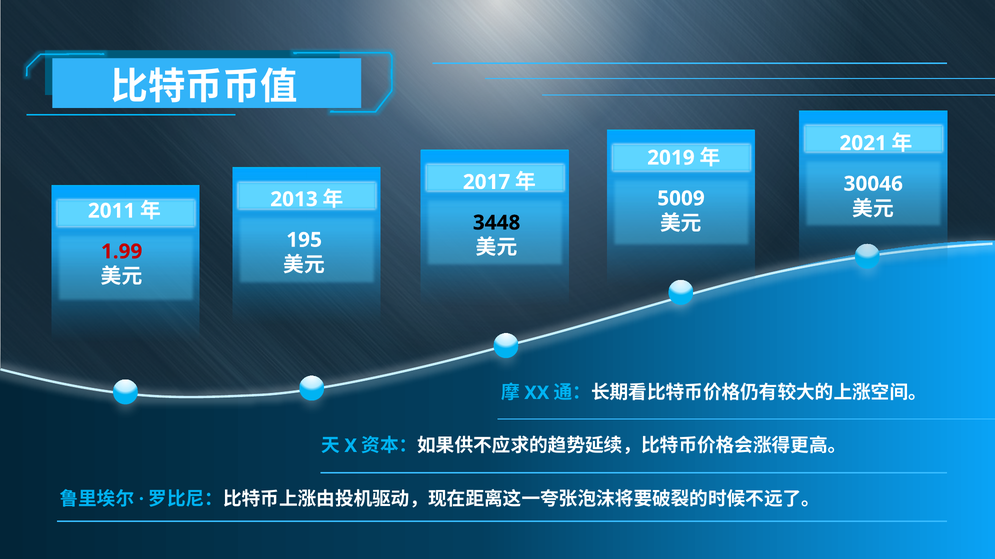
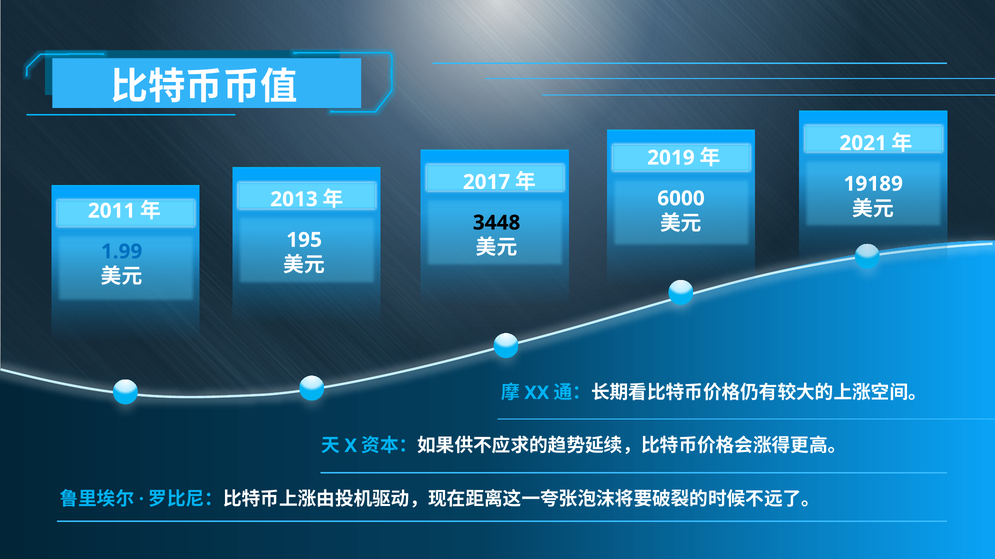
30046: 30046 -> 19189 (873, 184)
5009: 5009 -> 6000 (681, 199)
1.99 colour: red -> blue (122, 252)
